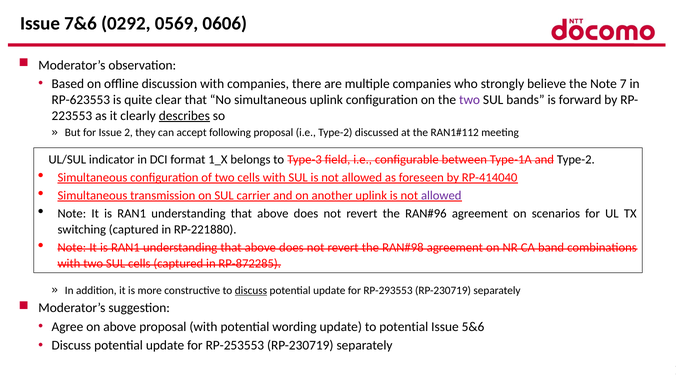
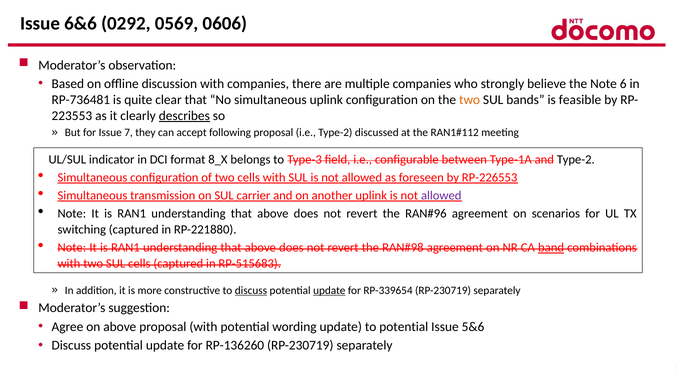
7&6: 7&6 -> 6&6 (81, 23)
7: 7 -> 6 (623, 84)
RP-623553: RP-623553 -> RP-736481 (81, 100)
two colour: purple -> orange (470, 100)
forward: forward -> feasible (580, 100)
2: 2 -> 7 (129, 133)
1_X: 1_X -> 8_X (218, 159)
RP-414040: RP-414040 -> RP-226553 (490, 178)
band underline: none -> present (551, 248)
RP-872285: RP-872285 -> RP-515683 (250, 264)
update underline: none -> present (329, 291)
RP-293553: RP-293553 -> RP-339654 (388, 291)
RP-253553: RP-253553 -> RP-136260 (235, 346)
